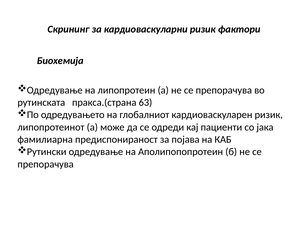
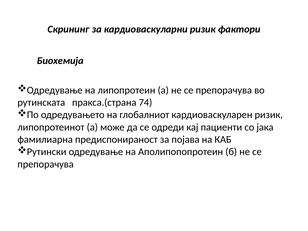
63: 63 -> 74 (145, 103)
